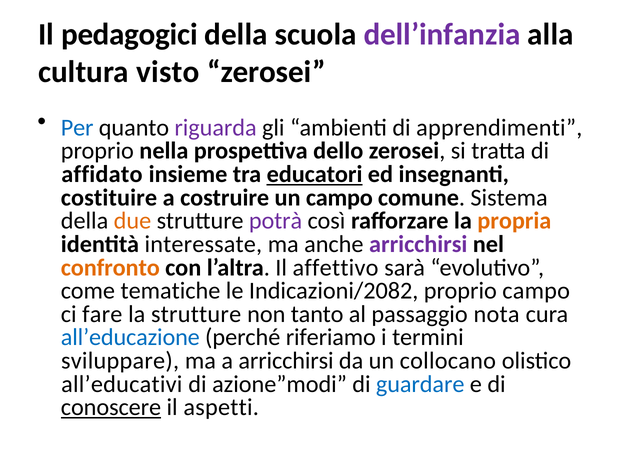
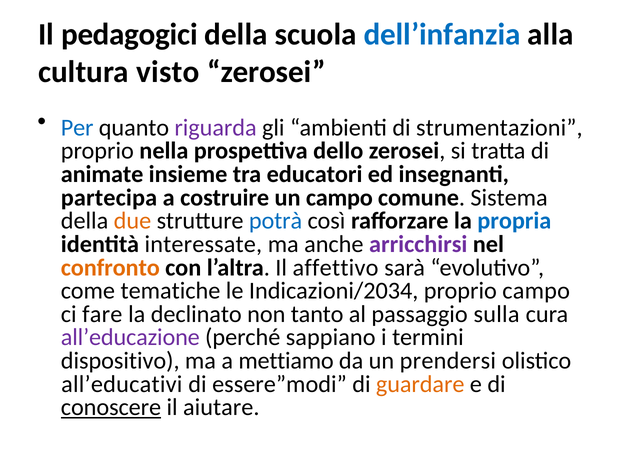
dell’infanzia colour: purple -> blue (442, 35)
apprendimenti: apprendimenti -> strumentazioni (499, 128)
affidato: affidato -> animate (102, 174)
educatori underline: present -> none (315, 174)
costituire: costituire -> partecipa (109, 198)
potrà colour: purple -> blue (276, 221)
propria colour: orange -> blue (514, 221)
Indicazioni/2082: Indicazioni/2082 -> Indicazioni/2034 (334, 291)
la strutture: strutture -> declinato (196, 314)
nota: nota -> sulla (497, 314)
all’educazione colour: blue -> purple (130, 337)
riferiamo: riferiamo -> sappiano (331, 337)
sviluppare: sviluppare -> dispositivo (120, 361)
a arricchirsi: arricchirsi -> mettiamo (286, 361)
collocano: collocano -> prendersi (448, 361)
azione”modi: azione”modi -> essere”modi (279, 384)
guardare colour: blue -> orange (420, 384)
aspetti: aspetti -> aiutare (221, 407)
